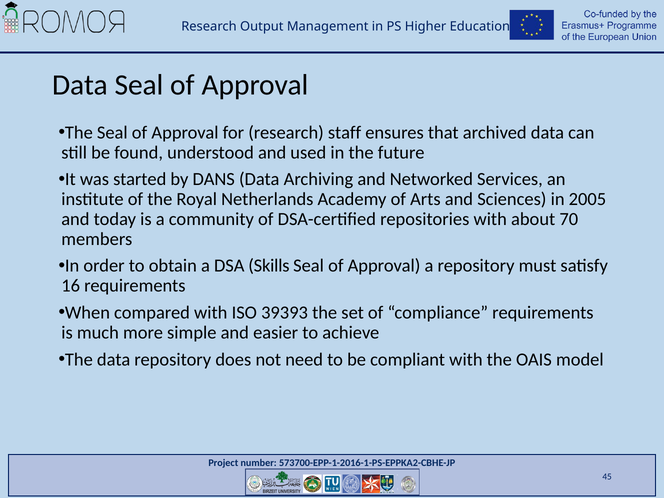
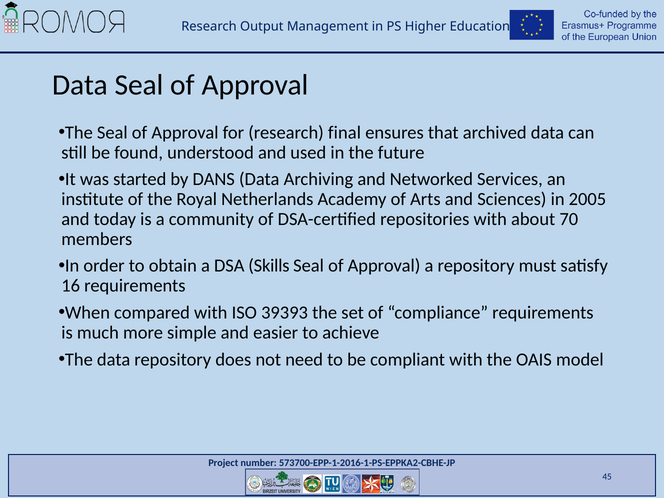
staff: staff -> final (344, 133)
